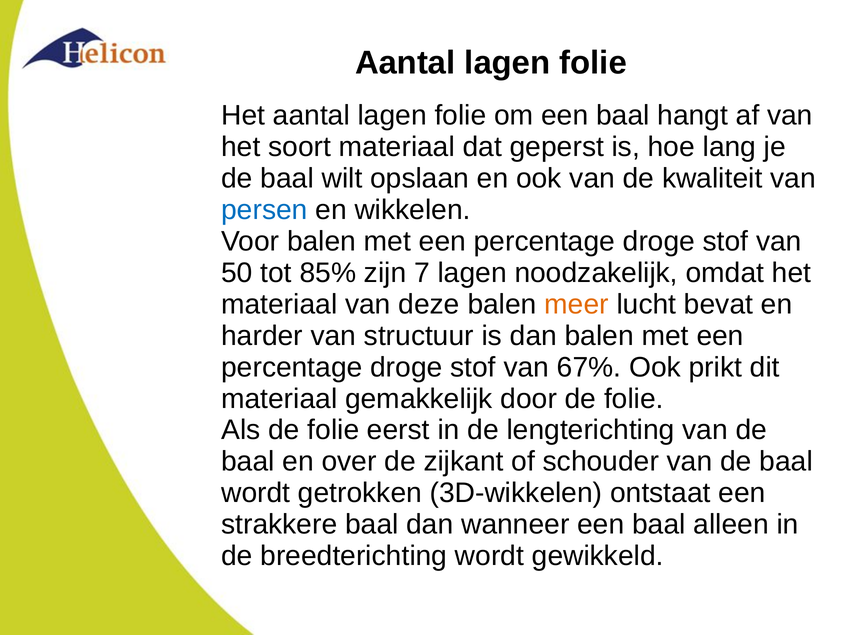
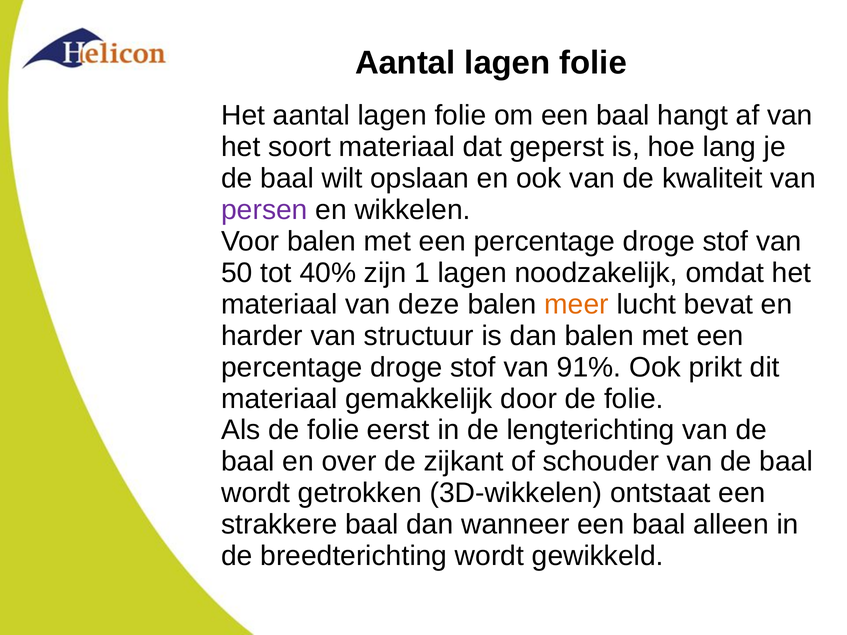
persen colour: blue -> purple (264, 210)
85%: 85% -> 40% (328, 273)
7: 7 -> 1 (422, 273)
67%: 67% -> 91% (589, 367)
